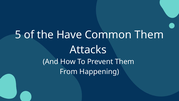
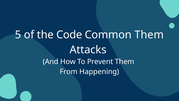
Have: Have -> Code (69, 35)
